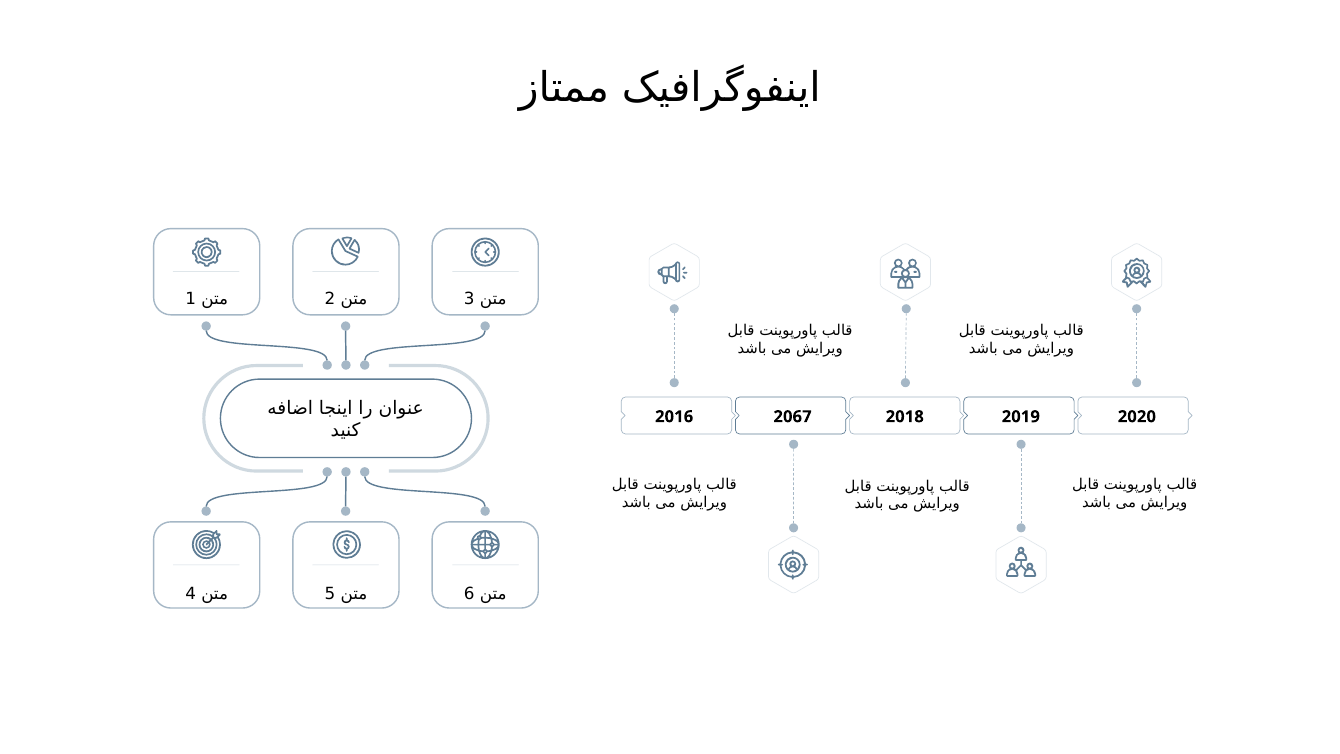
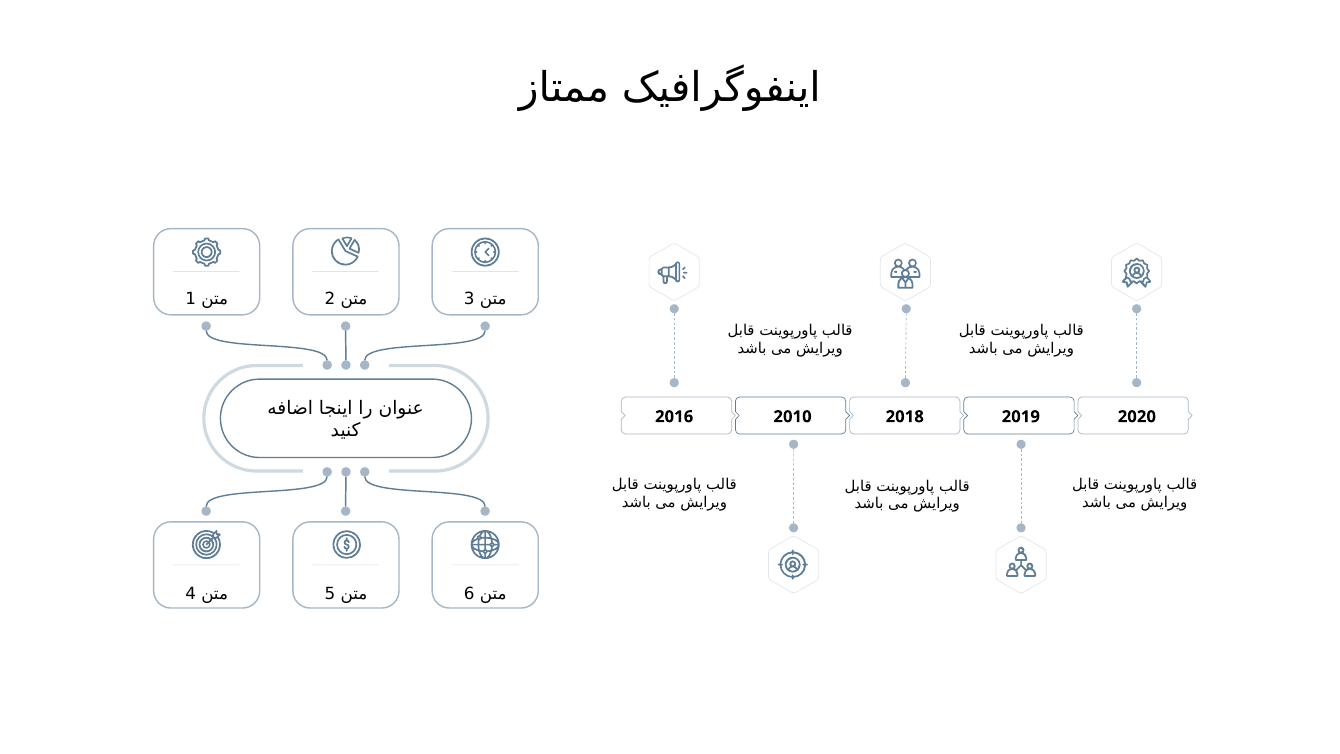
2067: 2067 -> 2010 (793, 417)
